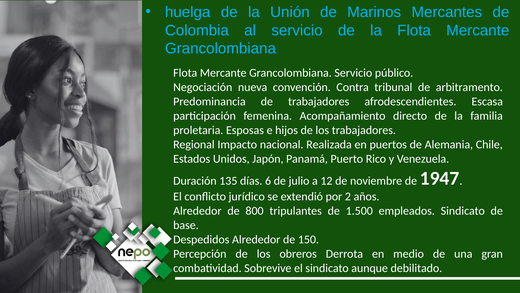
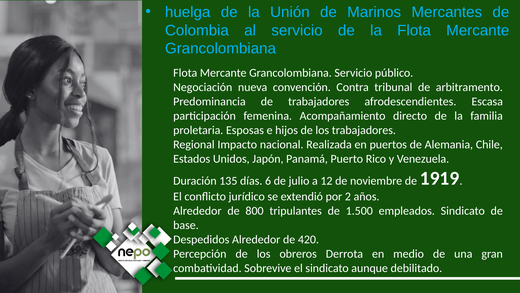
1947: 1947 -> 1919 (440, 178)
150: 150 -> 420 (308, 239)
